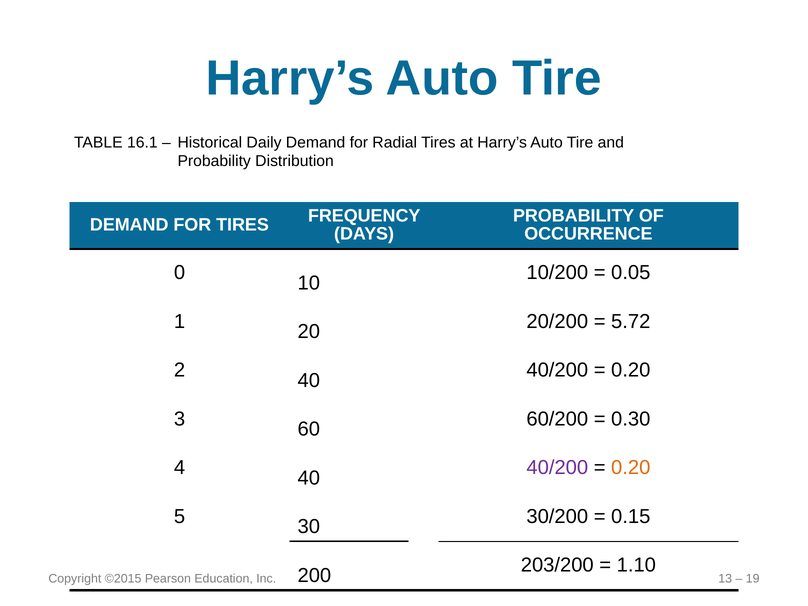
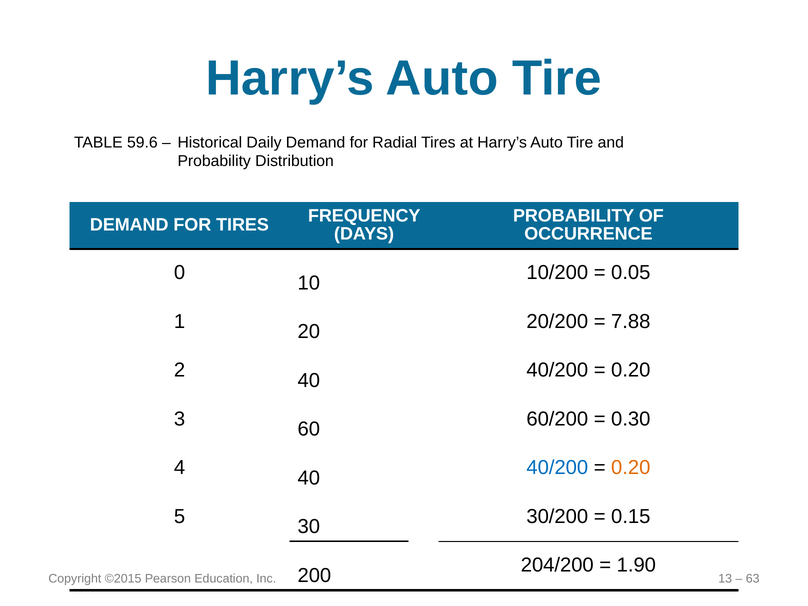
16.1: 16.1 -> 59.6 (142, 142)
5.72: 5.72 -> 7.88 (631, 321)
40/200 colour: purple -> blue (557, 468)
203/200: 203/200 -> 204/200 (557, 565)
1.10: 1.10 -> 1.90 (636, 565)
19: 19 -> 63 (753, 579)
